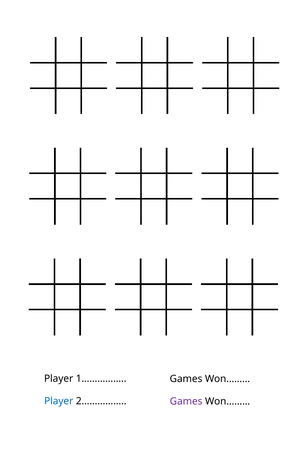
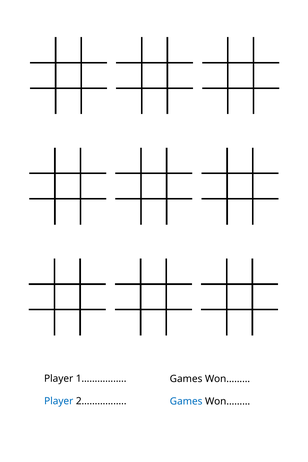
Games colour: purple -> blue (186, 401)
